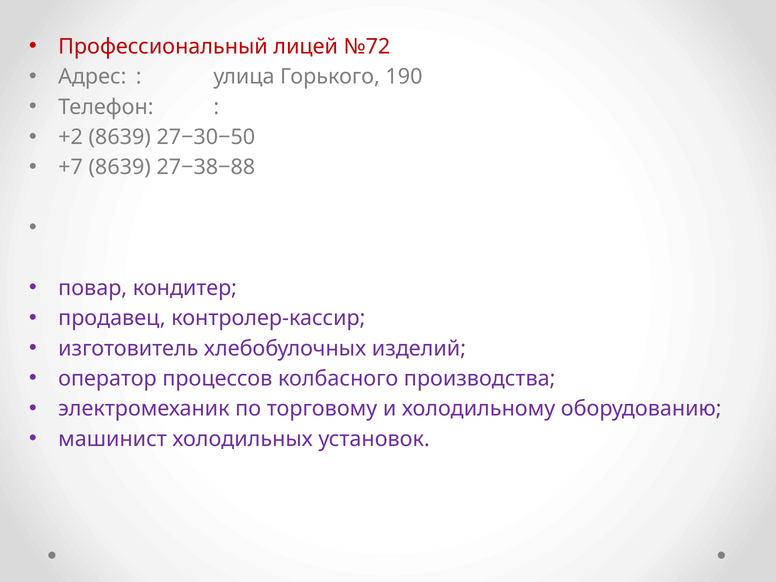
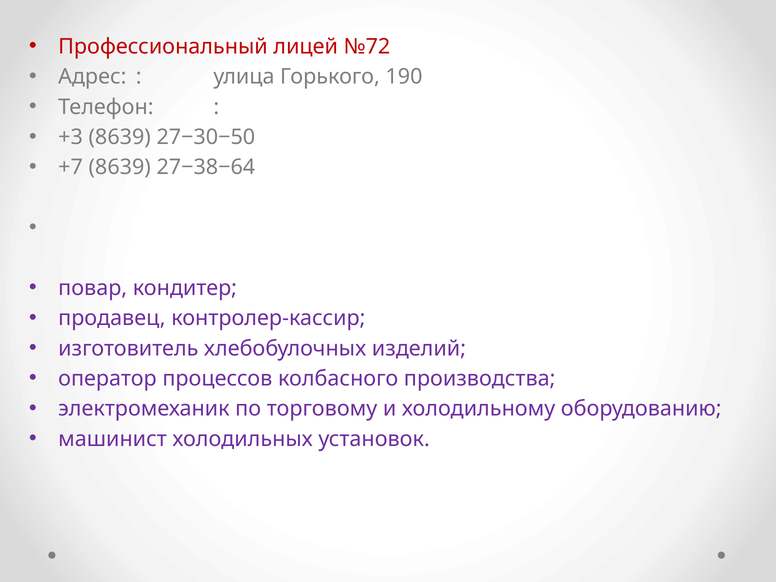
+2: +2 -> +3 (71, 137)
27−38−88: 27−38−88 -> 27−38−64 (206, 167)
